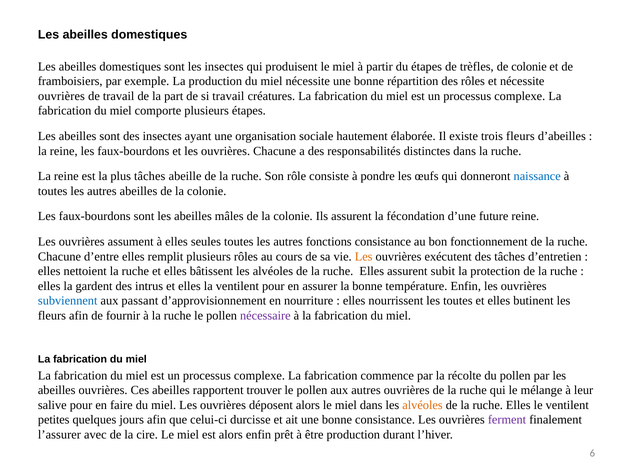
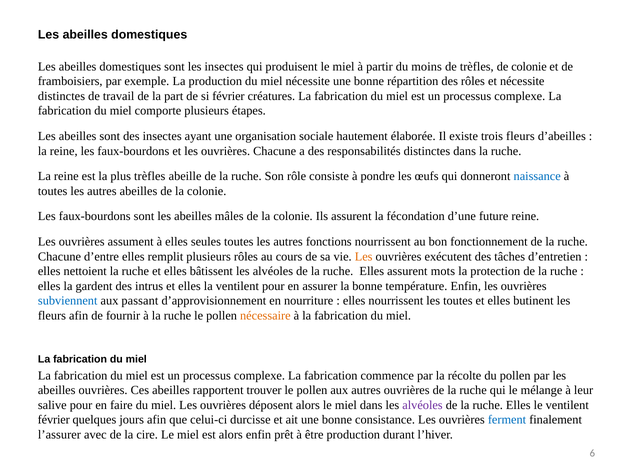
du étapes: étapes -> moins (427, 66)
ouvrières: ouvrières -> distinctes (62, 96)
si travail: travail -> février (228, 96)
plus tâches: tâches -> trèfles (150, 176)
fonctions consistance: consistance -> nourrissent (383, 242)
subit: subit -> mots (443, 271)
nécessaire colour: purple -> orange (265, 316)
alvéoles colour: orange -> purple (423, 405)
petites: petites -> février (54, 420)
ferment colour: purple -> blue (507, 420)
